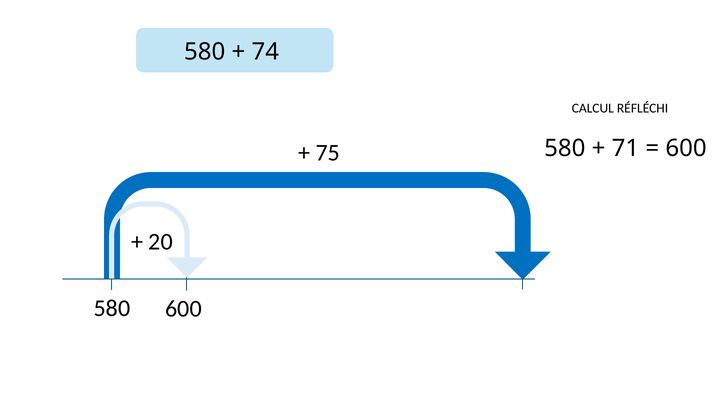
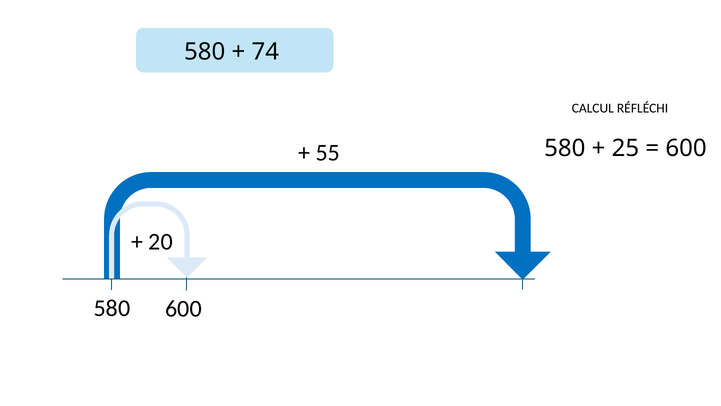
71: 71 -> 25 (625, 148)
75: 75 -> 55 (328, 152)
